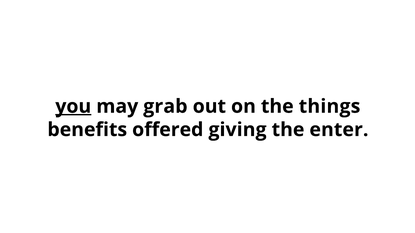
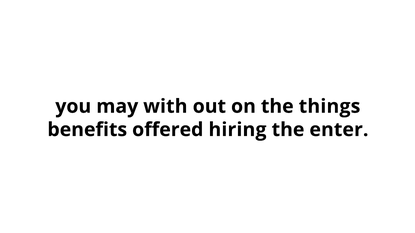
you underline: present -> none (73, 107)
grab: grab -> with (165, 107)
giving: giving -> hiring (237, 130)
